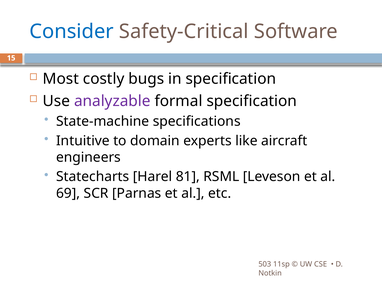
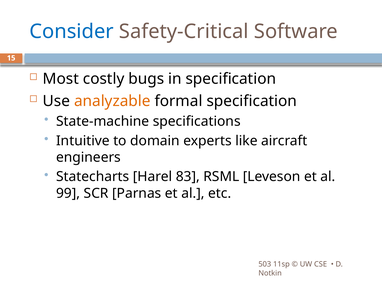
analyzable colour: purple -> orange (112, 101)
81: 81 -> 83 (188, 177)
69: 69 -> 99 (68, 194)
